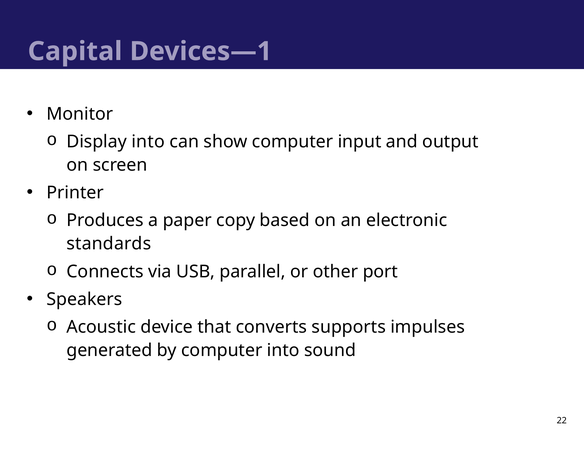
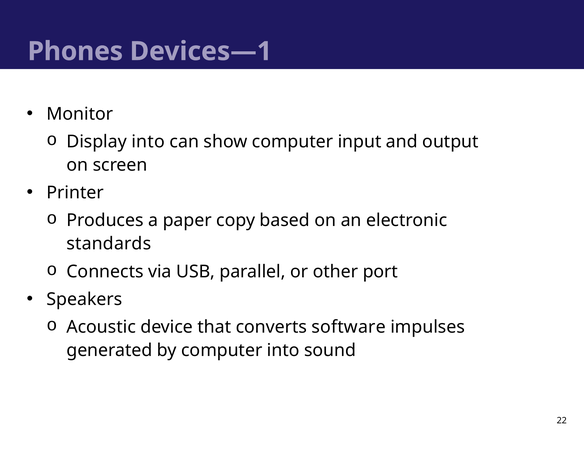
Capital: Capital -> Phones (75, 51)
supports: supports -> software (349, 327)
